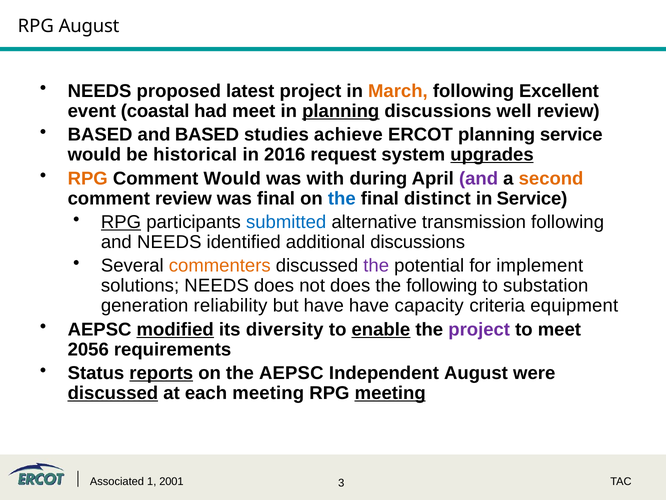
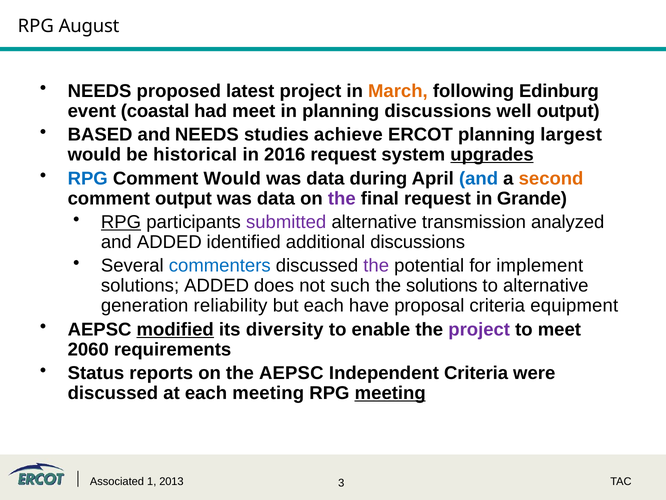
Excellent: Excellent -> Edinburg (559, 91)
planning underline: present -> none (341, 111)
well review: review -> output (568, 111)
and BASED: BASED -> NEEDS (207, 135)
planning service: service -> largest (571, 135)
RPG colour: orange -> blue (88, 178)
with: with -> data (325, 178)
and colour: purple -> blue (479, 178)
comment review: review -> output (183, 198)
final: final -> data (276, 198)
the colour: blue -> purple (342, 198)
final distinct: distinct -> request (437, 198)
in Service: Service -> Grande (532, 198)
submitted colour: blue -> purple (286, 222)
transmission following: following -> analyzed (568, 222)
and NEEDS: NEEDS -> ADDED (169, 242)
commenters colour: orange -> blue (220, 266)
solutions NEEDS: NEEDS -> ADDED (217, 286)
not does: does -> such (350, 286)
the following: following -> solutions (442, 286)
to substation: substation -> alternative (546, 286)
but have: have -> each (324, 305)
capacity: capacity -> proposal (429, 305)
enable underline: present -> none (381, 329)
2056: 2056 -> 2060 (88, 349)
reports underline: present -> none (161, 373)
Independent August: August -> Criteria (476, 373)
discussed underline: present -> none (113, 393)
2001: 2001 -> 2013 (171, 481)
